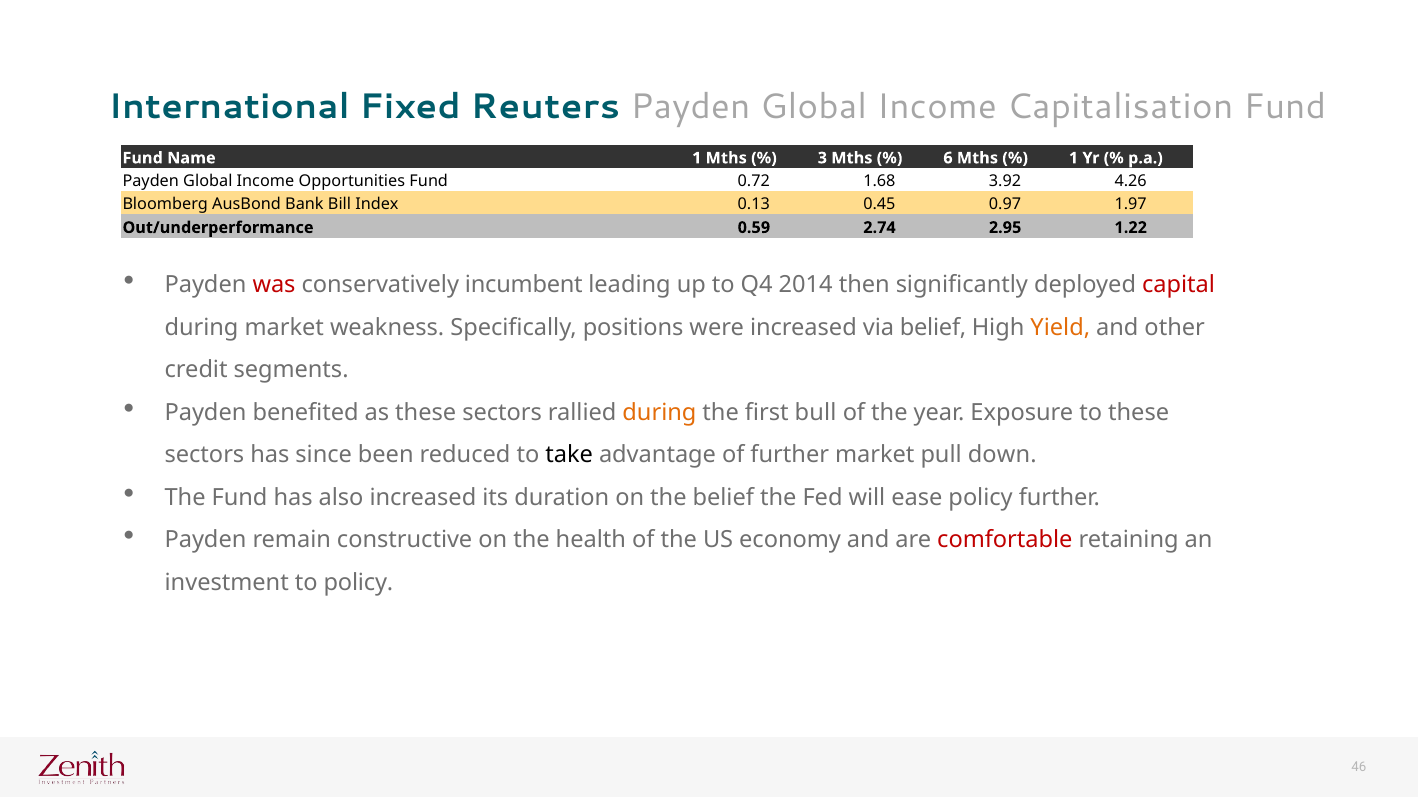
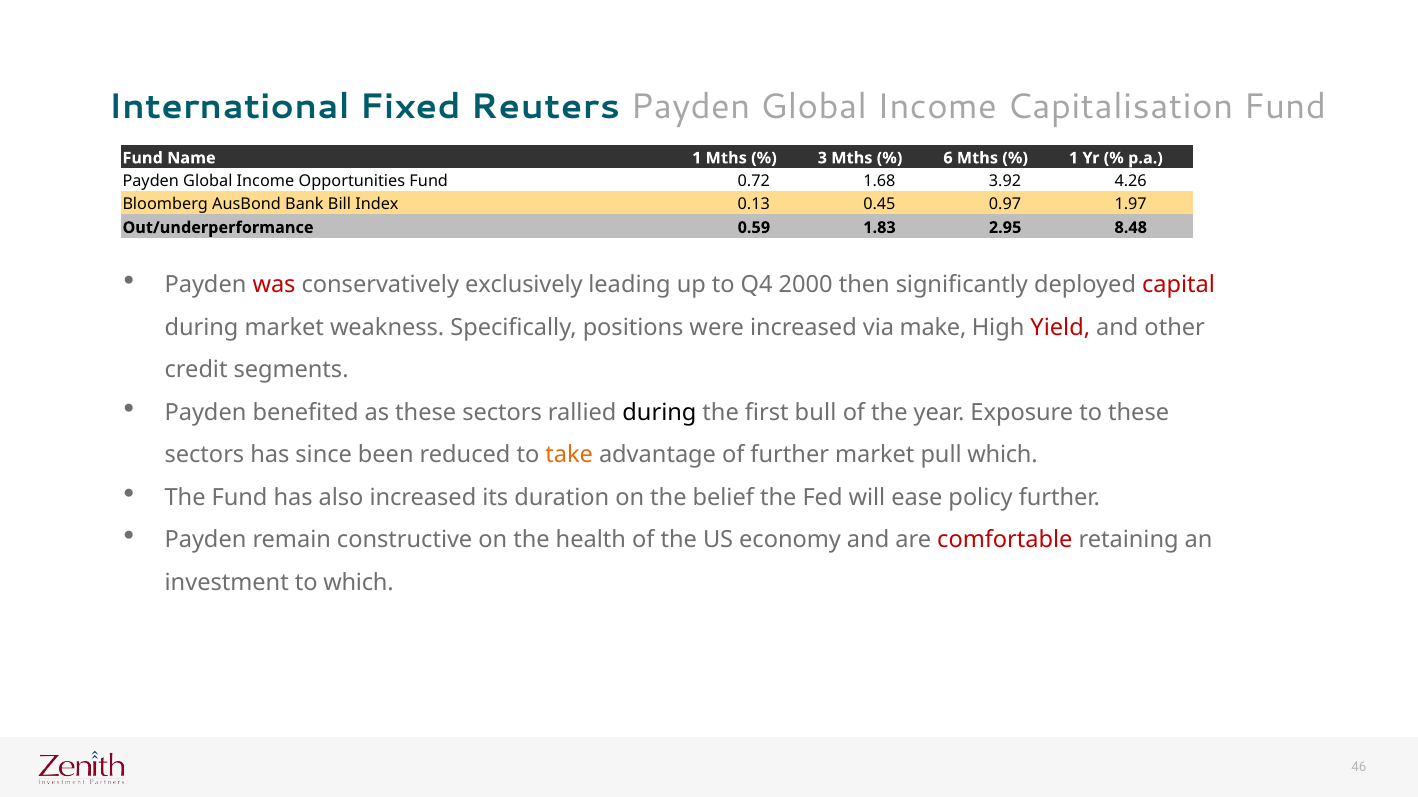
2.74: 2.74 -> 1.83 (880, 228)
1.22: 1.22 -> 8.48 (1131, 228)
incumbent: incumbent -> exclusively (524, 285)
2014: 2014 -> 2000 (806, 285)
via belief: belief -> make (933, 328)
Yield colour: orange -> red (1060, 328)
during colour: orange -> black (659, 413)
take colour: black -> orange (569, 455)
pull down: down -> which (1002, 455)
to policy: policy -> which (358, 583)
